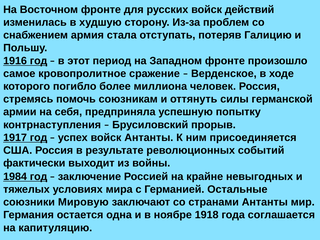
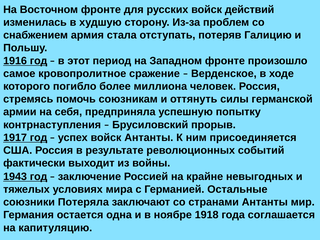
1984: 1984 -> 1943 (15, 177)
Мировую: Мировую -> Потеряла (83, 202)
